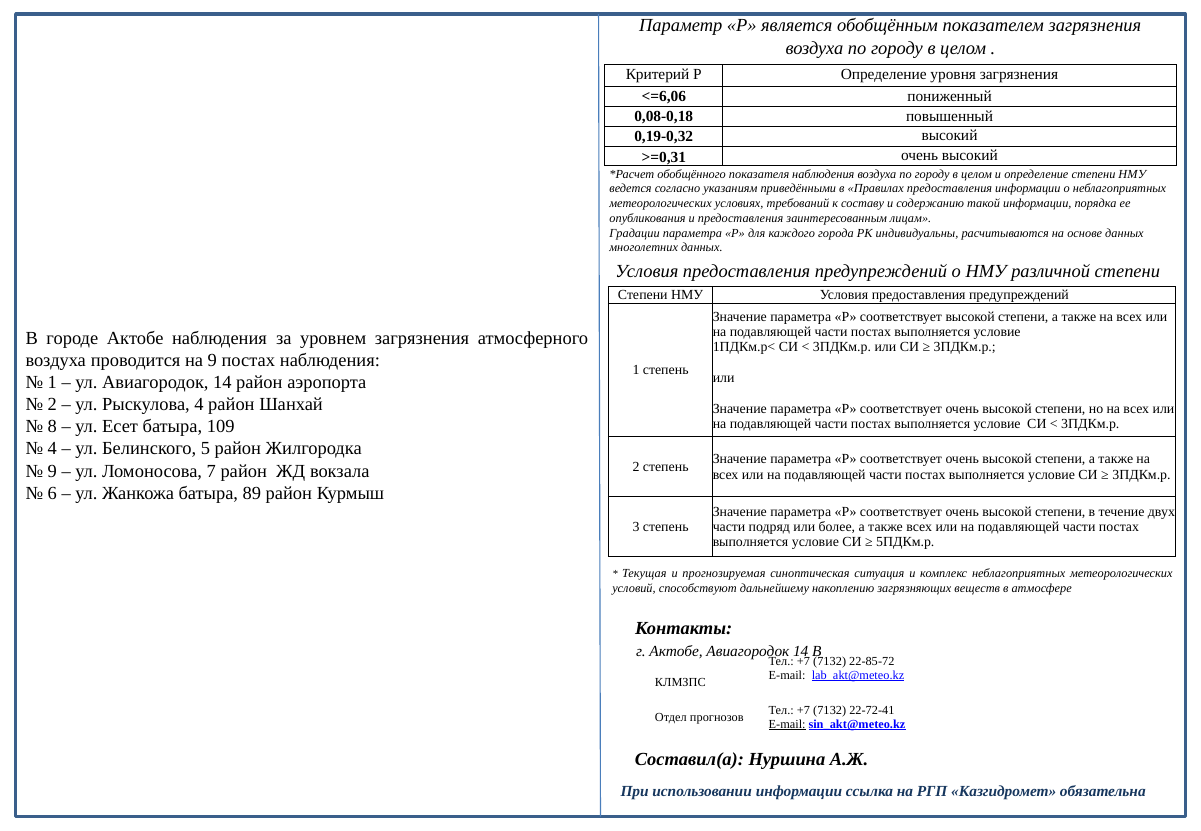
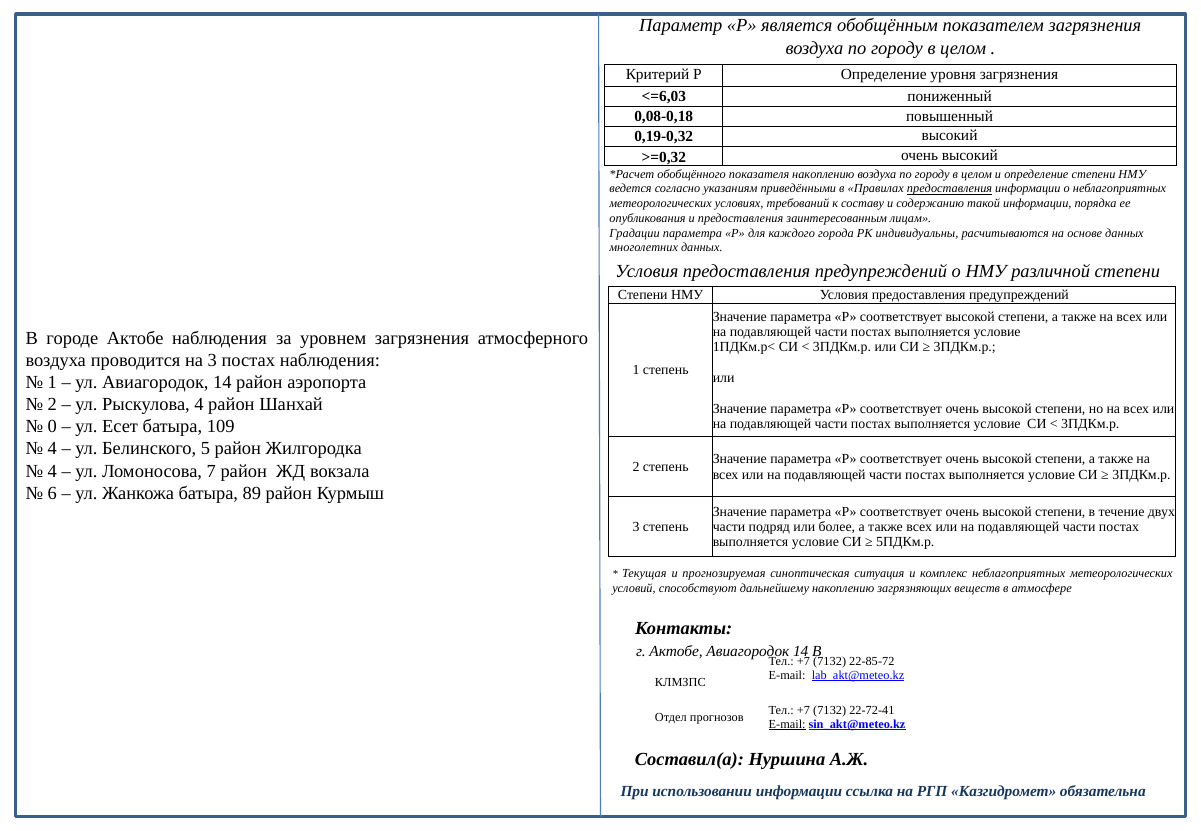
<=6,06: <=6,06 -> <=6,03 (664, 97)
>=0,31: >=0,31 -> >=0,32 (664, 157)
показателя наблюдения: наблюдения -> накоплению (823, 174)
предоставления underline: none -> present (950, 189)
на 9: 9 -> 3 (212, 360)
8: 8 -> 0 (52, 427)
9: 9 -> 4 (52, 471)
